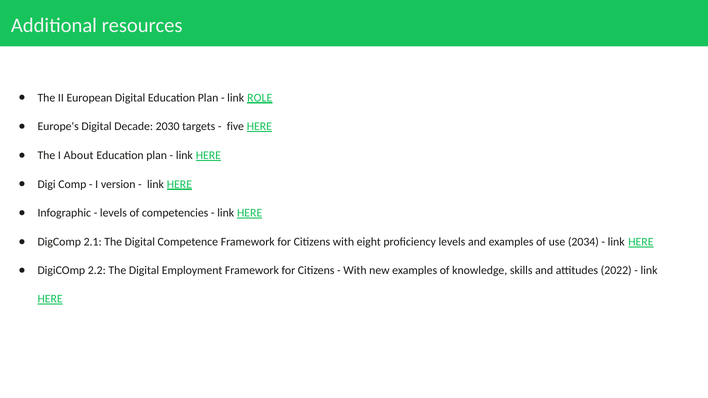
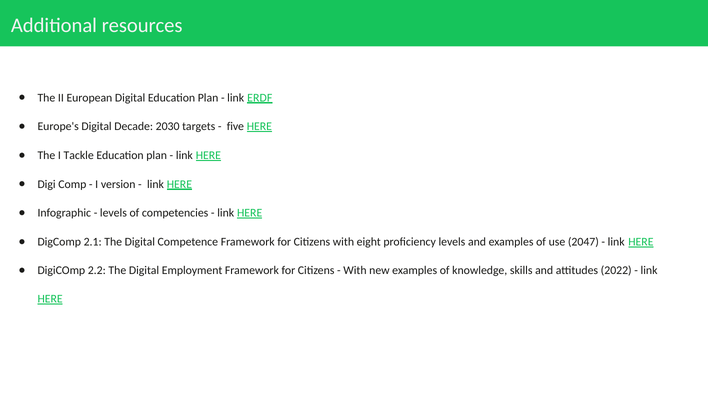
ROLE: ROLE -> ERDF (260, 98)
About: About -> Tackle (79, 155)
2034: 2034 -> 2047 (583, 242)
